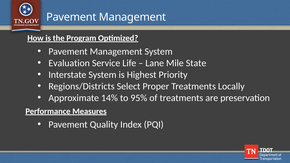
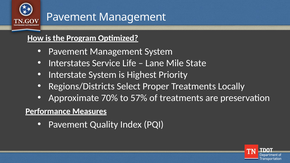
Evaluation: Evaluation -> Interstates (69, 63)
14%: 14% -> 70% (109, 98)
95%: 95% -> 57% (139, 98)
